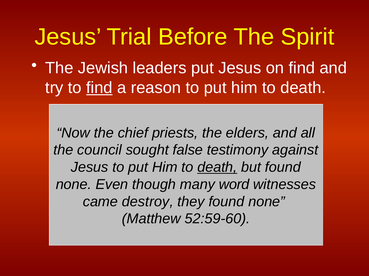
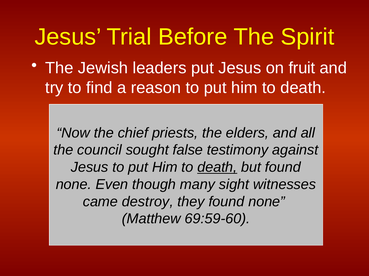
on find: find -> fruit (302, 68)
find underline: present -> none (99, 88)
word: word -> sight (234, 185)
52:59-60: 52:59-60 -> 69:59-60 (217, 219)
